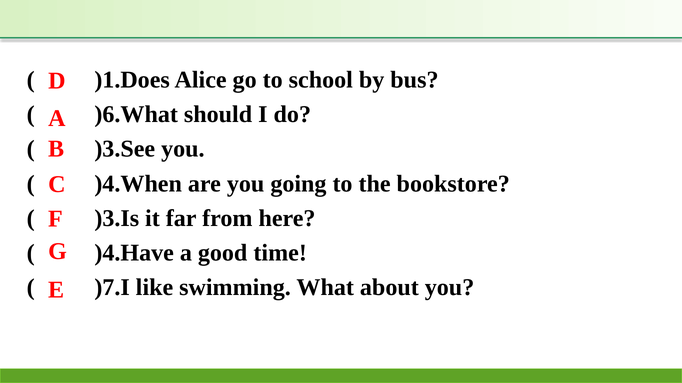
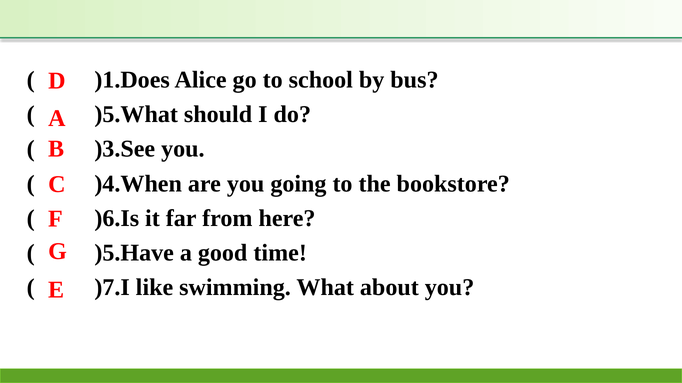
)6.What: )6.What -> )5.What (136, 115)
)3.Is: )3.Is -> )6.Is (117, 219)
)4.Have: )4.Have -> )5.Have (134, 253)
